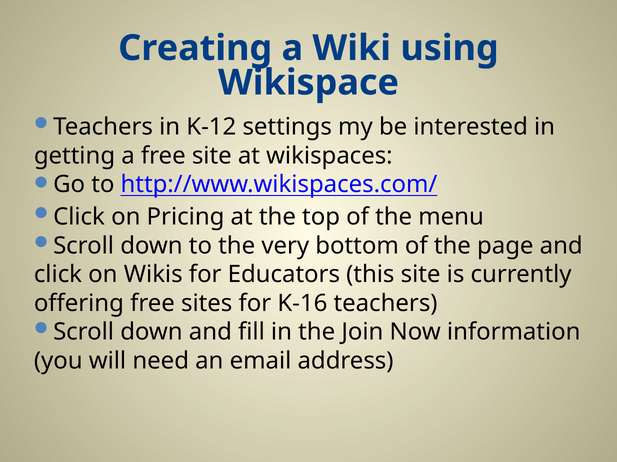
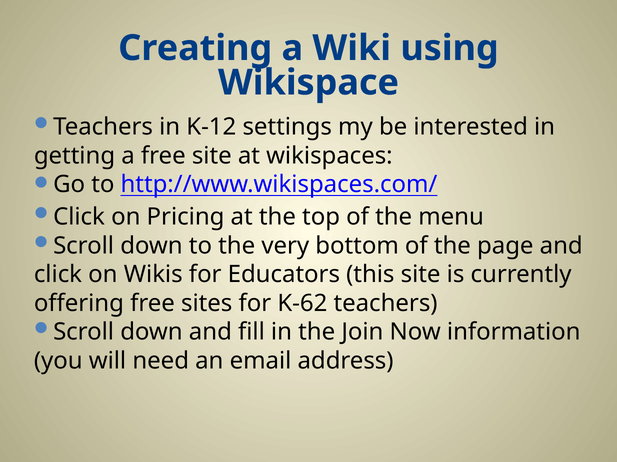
K-16: K-16 -> K-62 (302, 304)
